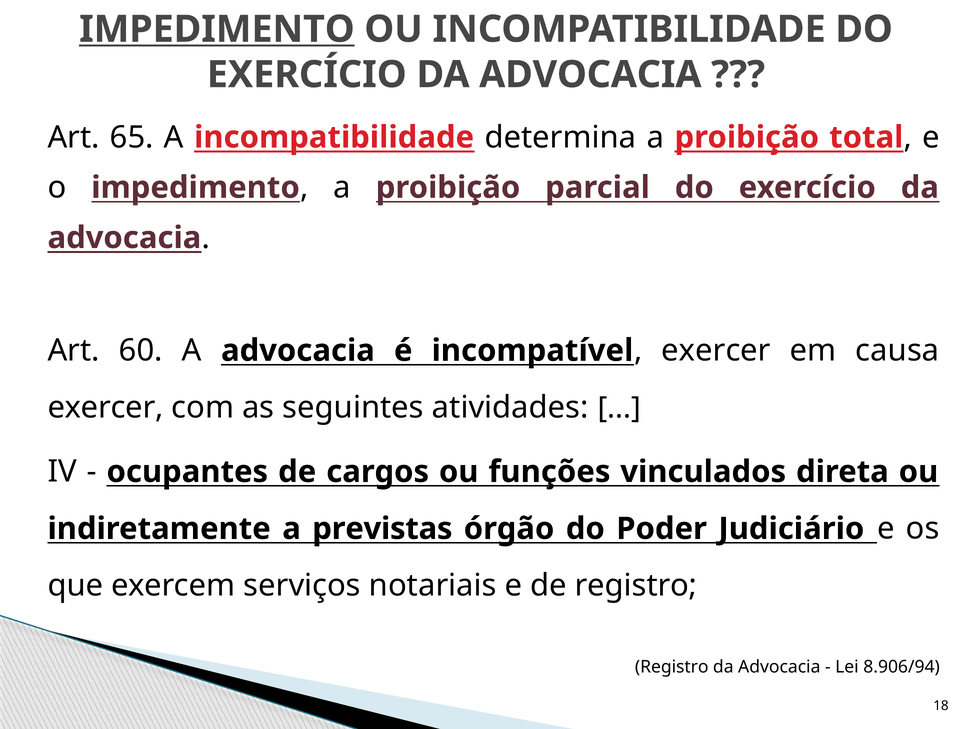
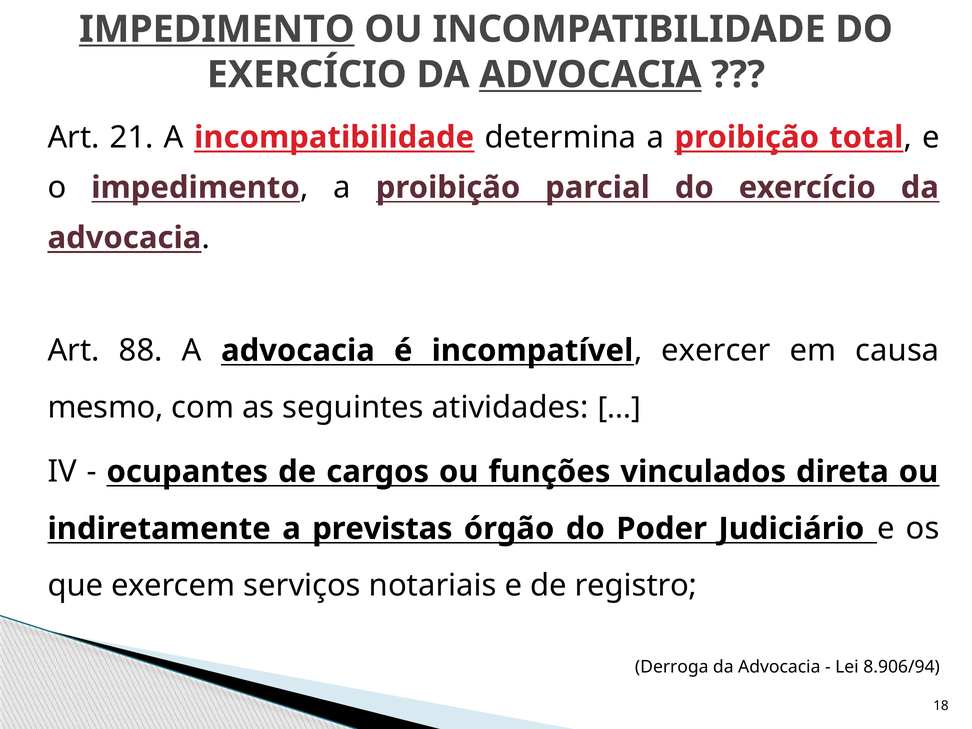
ADVOCACIA underline: none -> present (590, 75)
65: 65 -> 21 (132, 137)
60: 60 -> 88 (141, 351)
exercer: exercer -> mesmo (106, 408)
Registro: Registro -> Derroga (672, 667)
